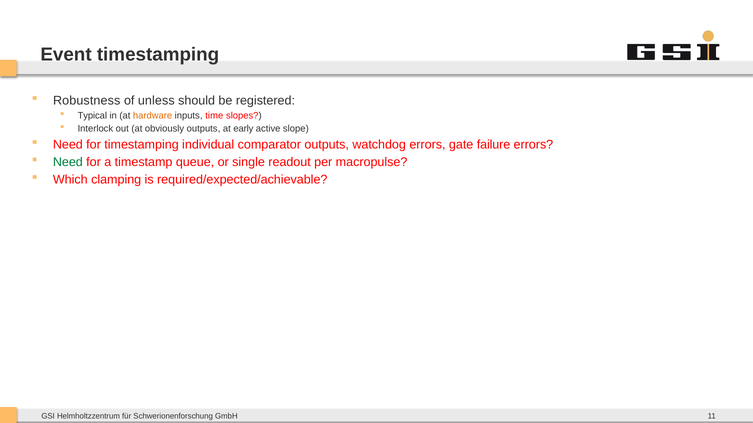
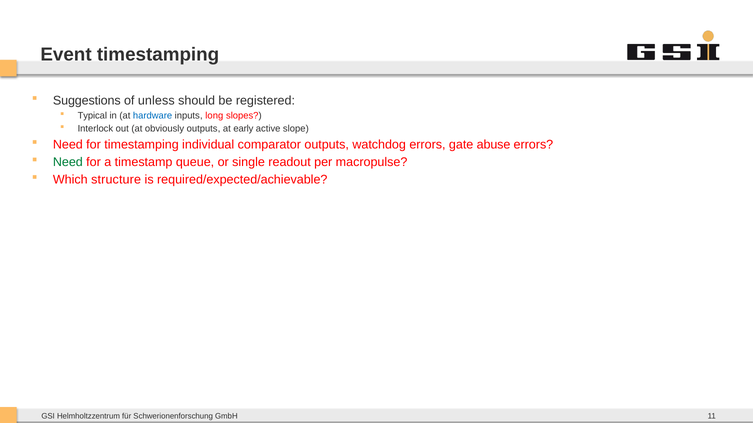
Robustness: Robustness -> Suggestions (87, 101)
hardware colour: orange -> blue (153, 116)
time: time -> long (214, 116)
failure: failure -> abuse (494, 145)
clamping: clamping -> structure (116, 180)
